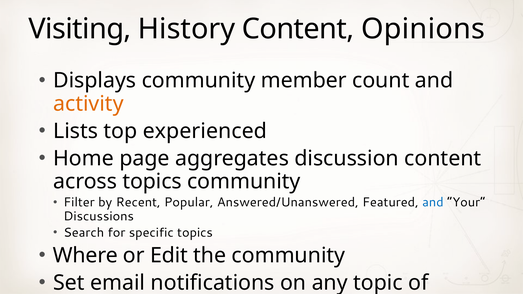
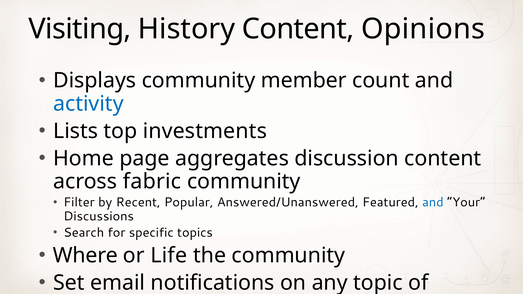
activity colour: orange -> blue (88, 104)
experienced: experienced -> investments (205, 131)
across topics: topics -> fabric (152, 181)
Edit: Edit -> Life (169, 255)
